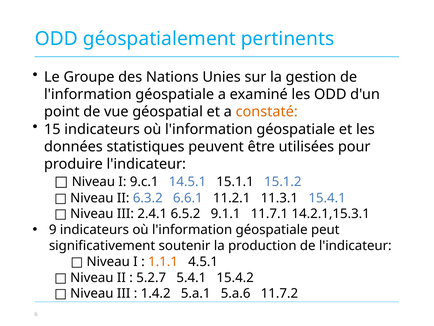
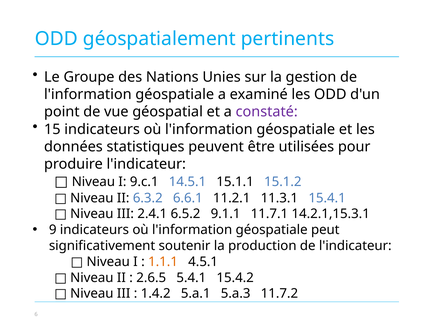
constaté colour: orange -> purple (267, 112)
5.2.7: 5.2.7 -> 2.6.5 (151, 277)
5.a.6: 5.a.6 -> 5.a.3 (236, 293)
